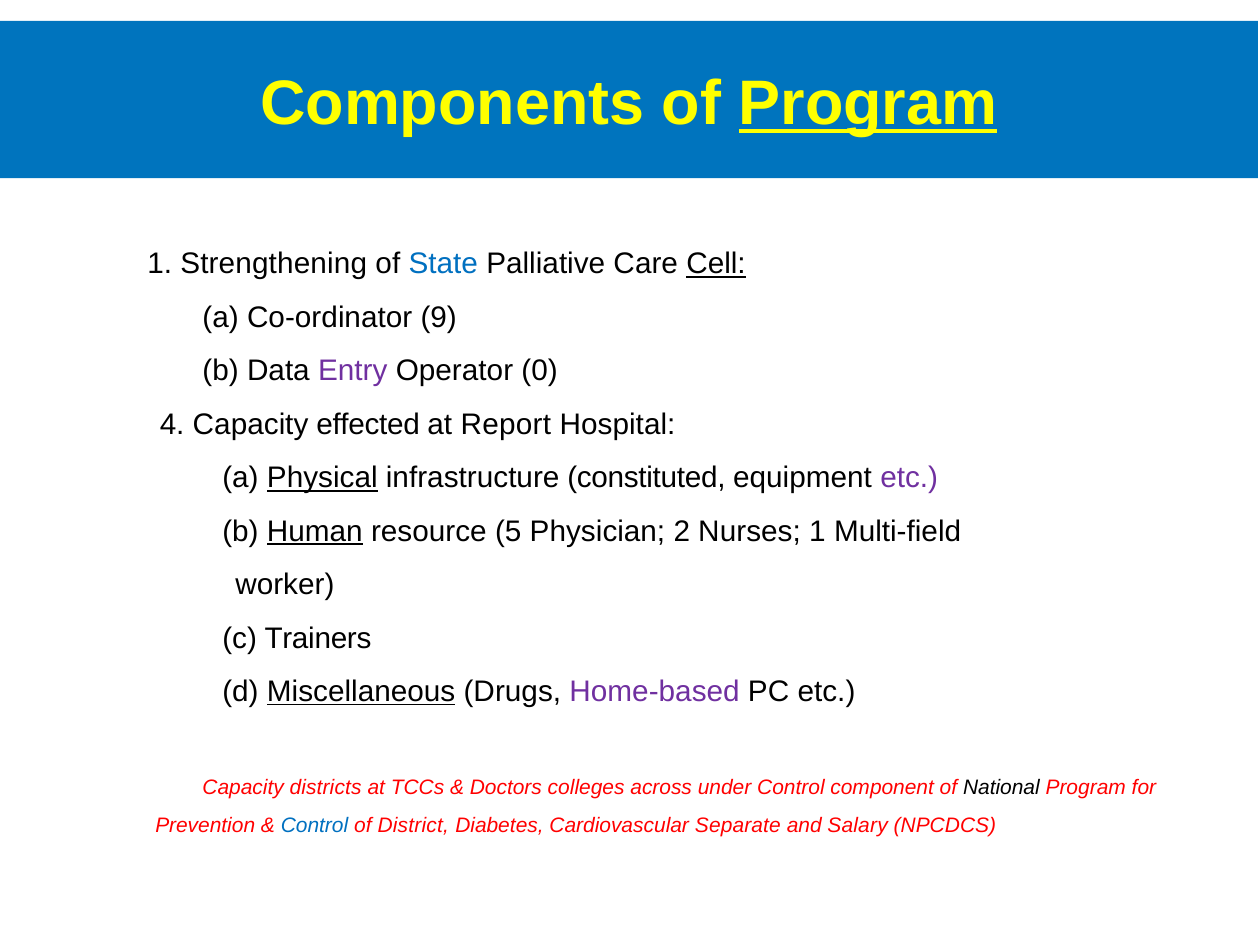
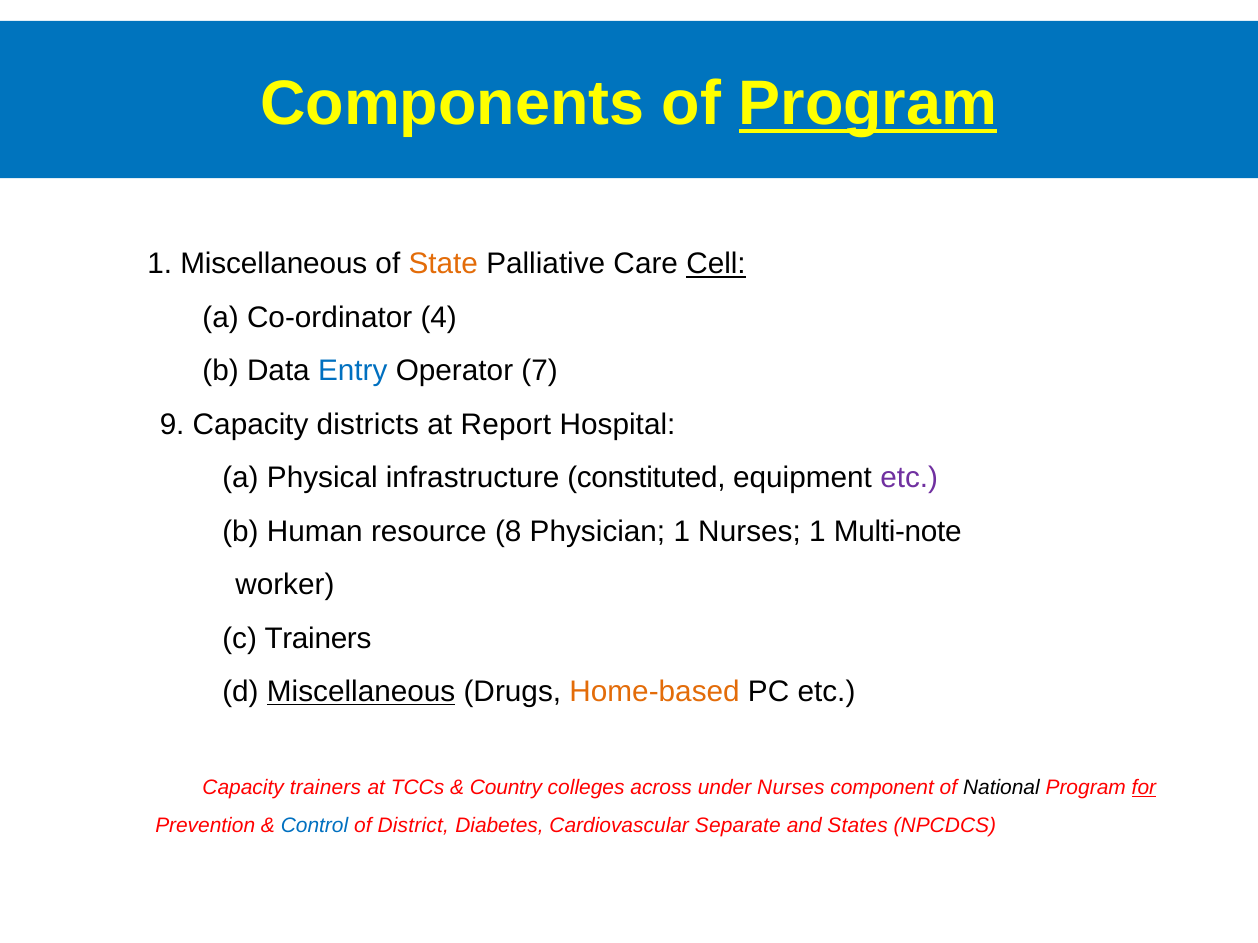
1 Strengthening: Strengthening -> Miscellaneous (274, 264)
State colour: blue -> orange (443, 264)
9: 9 -> 4 (439, 318)
Entry colour: purple -> blue (353, 371)
0: 0 -> 7 (540, 371)
4: 4 -> 9 (172, 425)
effected: effected -> districts (368, 425)
Physical underline: present -> none (322, 478)
Human underline: present -> none (315, 532)
5: 5 -> 8 (508, 532)
Physician 2: 2 -> 1 (682, 532)
Multi-field: Multi-field -> Multi-note (898, 532)
Home-based colour: purple -> orange (655, 692)
Capacity districts: districts -> trainers (326, 788)
Doctors: Doctors -> Country (506, 788)
under Control: Control -> Nurses (791, 788)
for underline: none -> present (1144, 788)
Salary: Salary -> States (858, 826)
